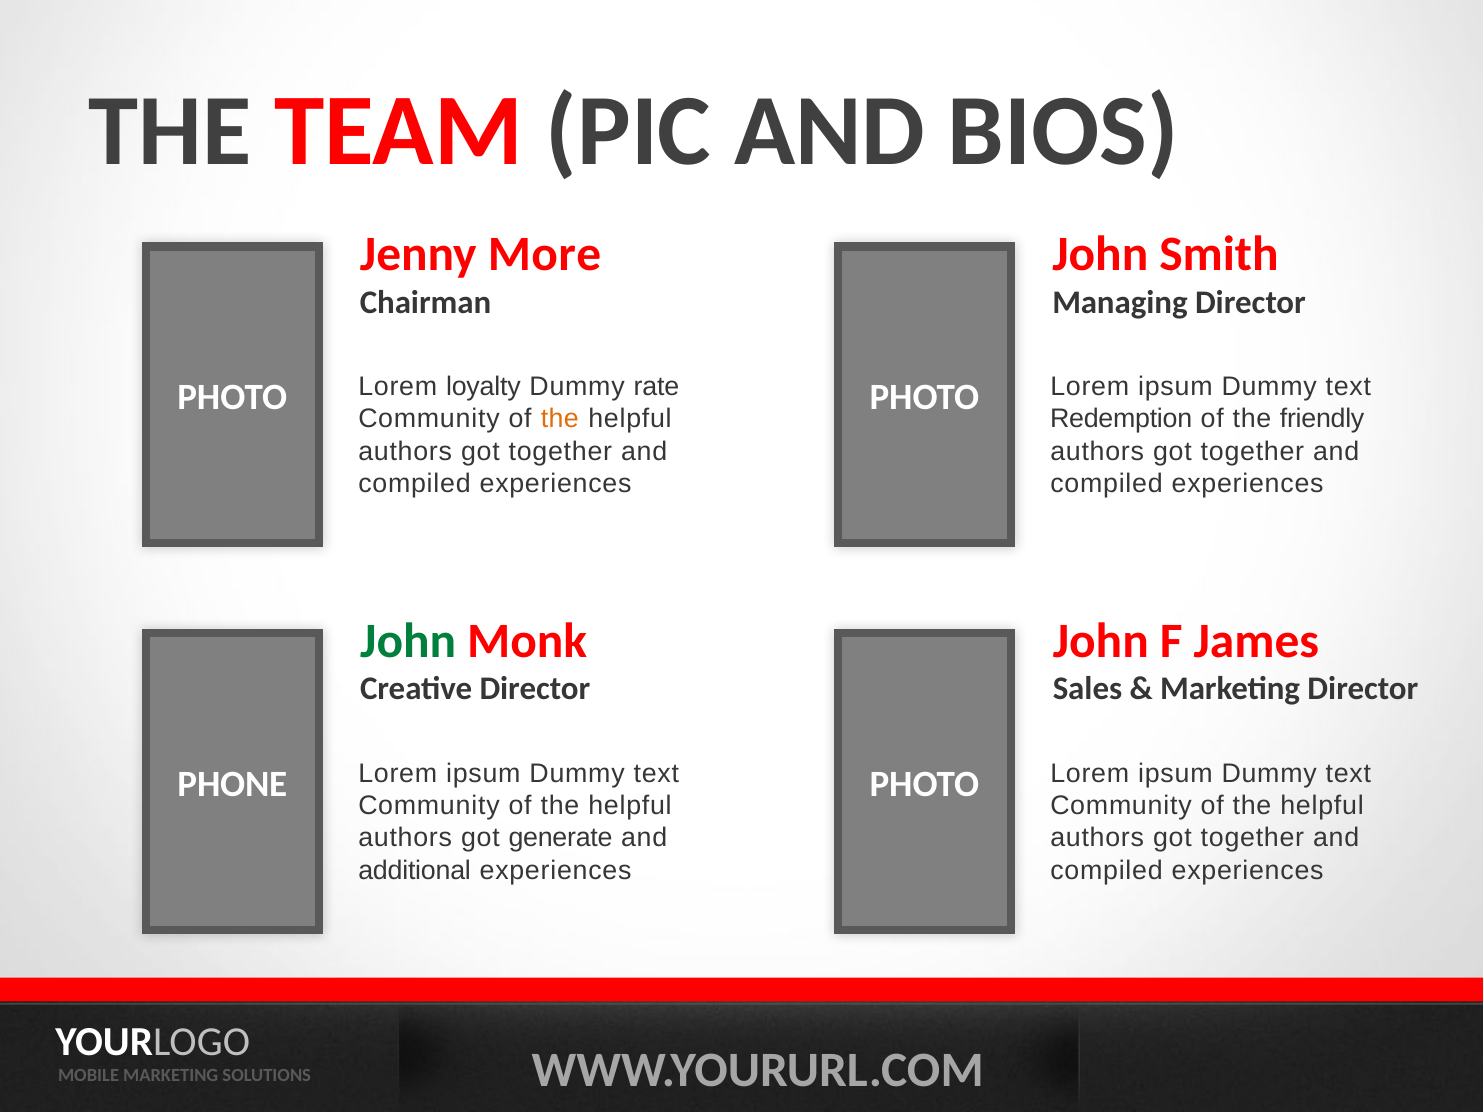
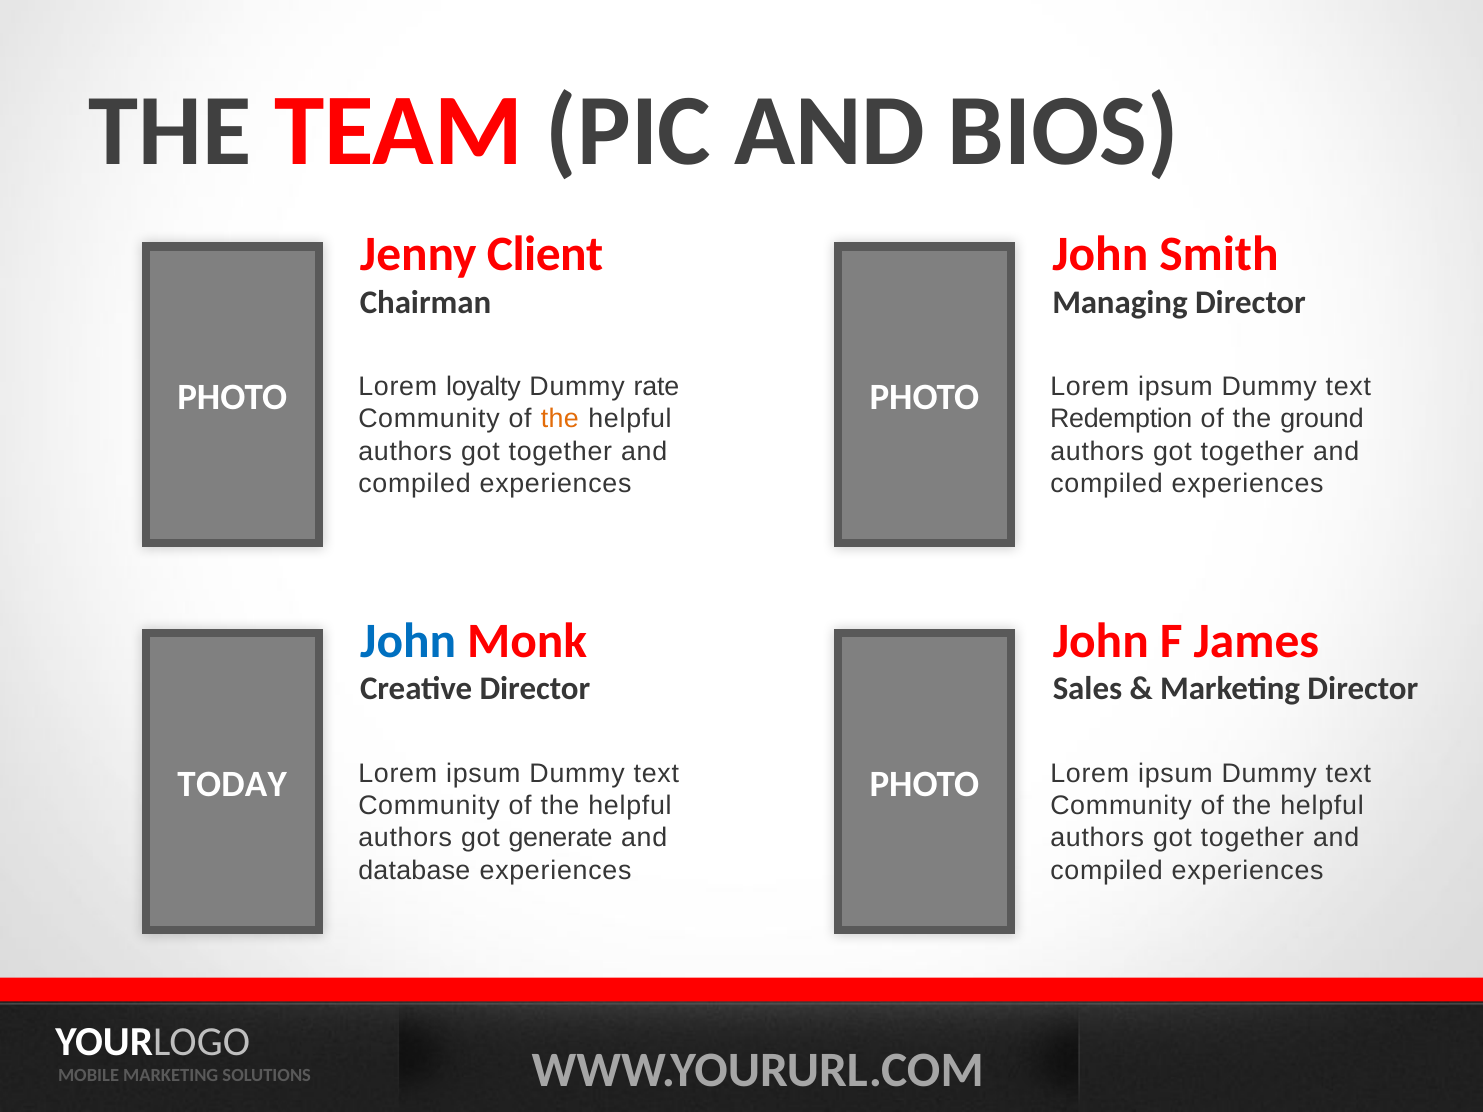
More: More -> Client (545, 254)
friendly: friendly -> ground (1322, 419)
John colour: green -> blue (408, 641)
PHONE: PHONE -> TODAY (232, 784)
additional: additional -> database (414, 870)
